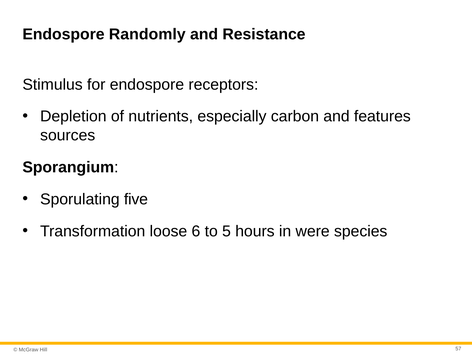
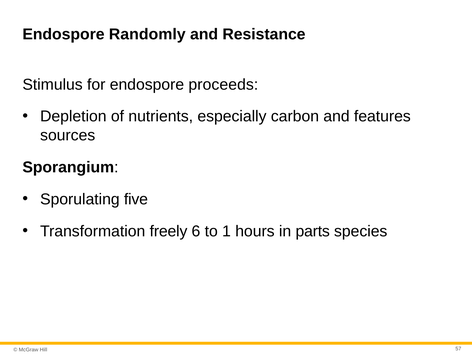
receptors: receptors -> proceeds (223, 84)
loose: loose -> freely (169, 231)
5: 5 -> 1 (227, 231)
were: were -> parts (313, 231)
